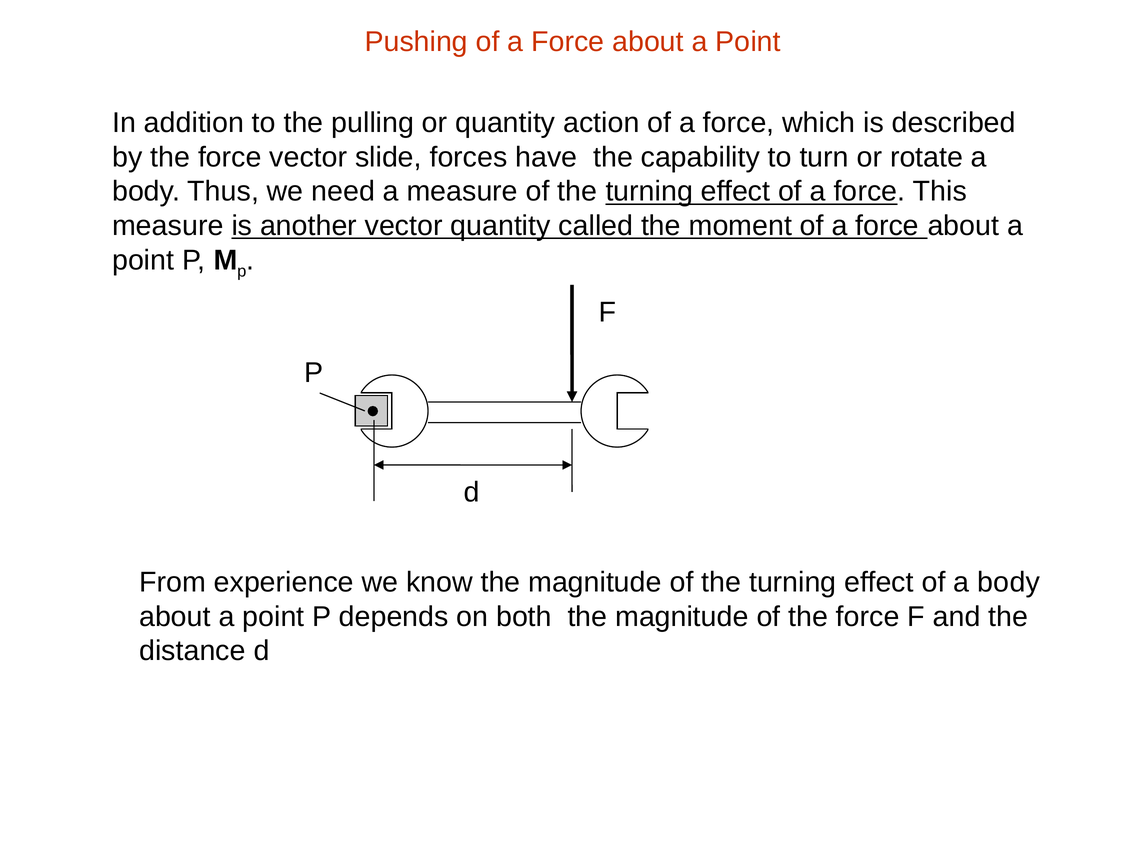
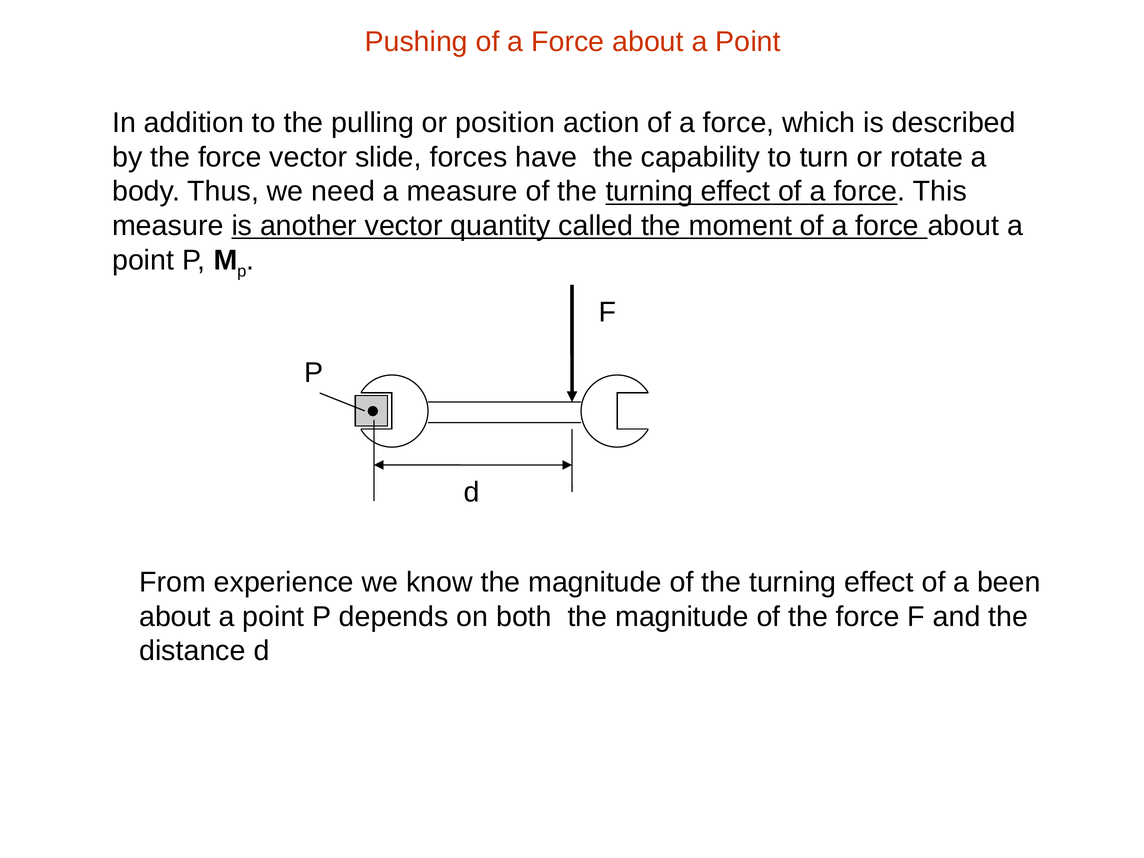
or quantity: quantity -> position (505, 123)
of a body: body -> been (1009, 582)
